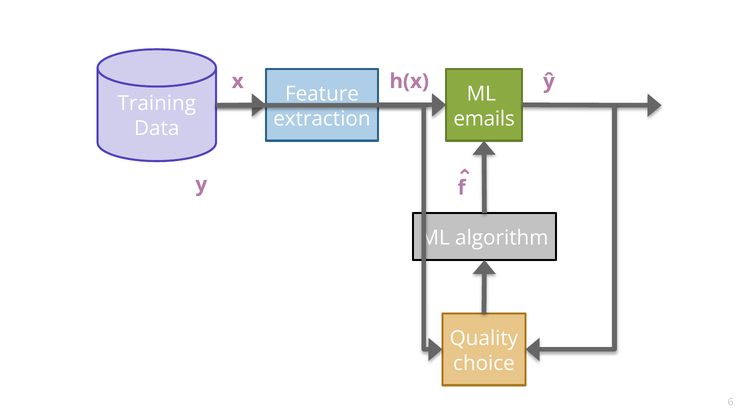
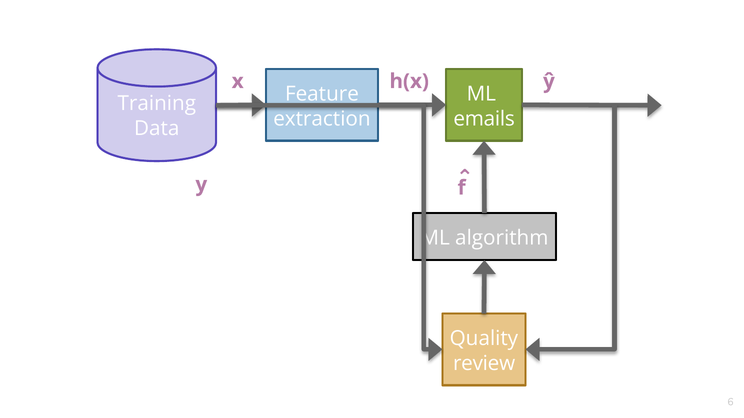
choice: choice -> review (484, 364)
